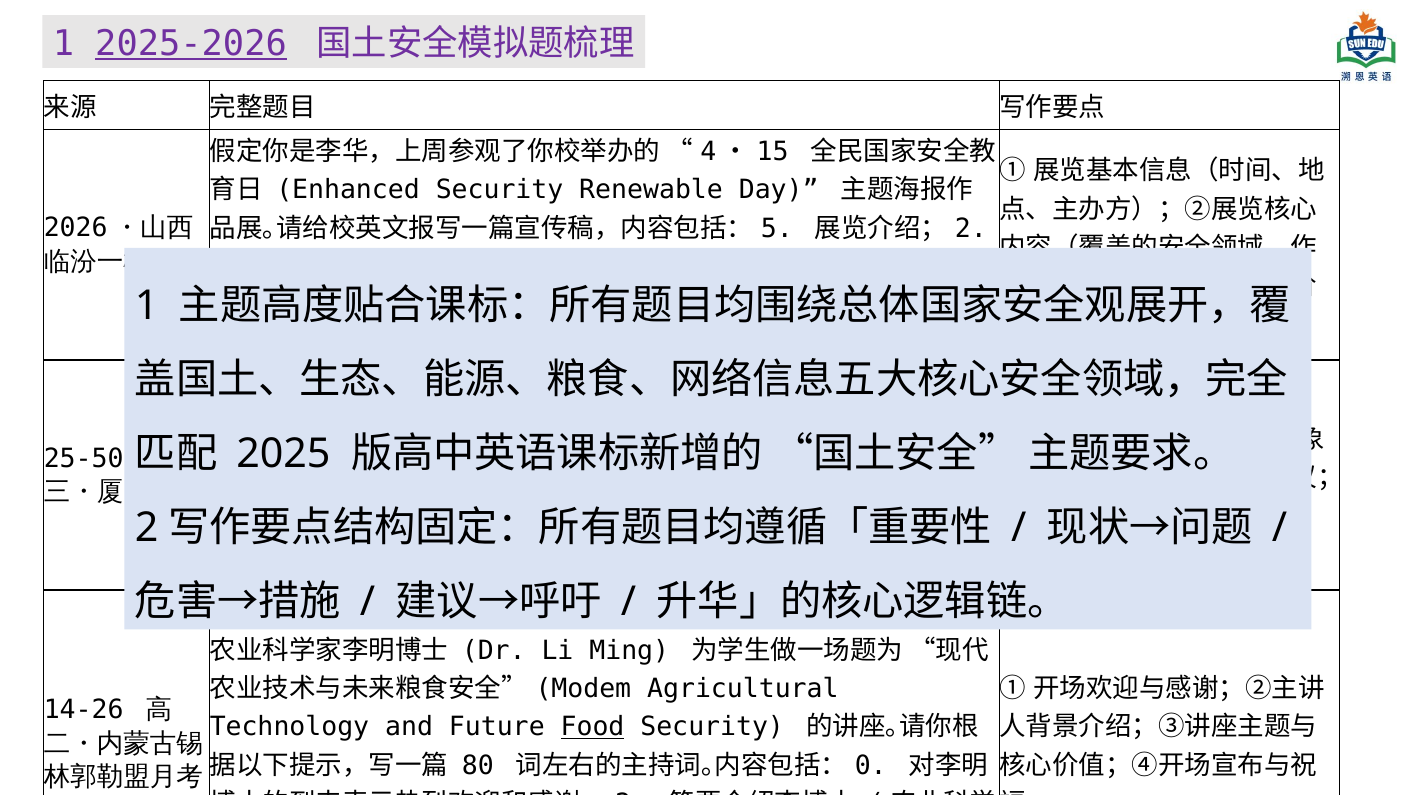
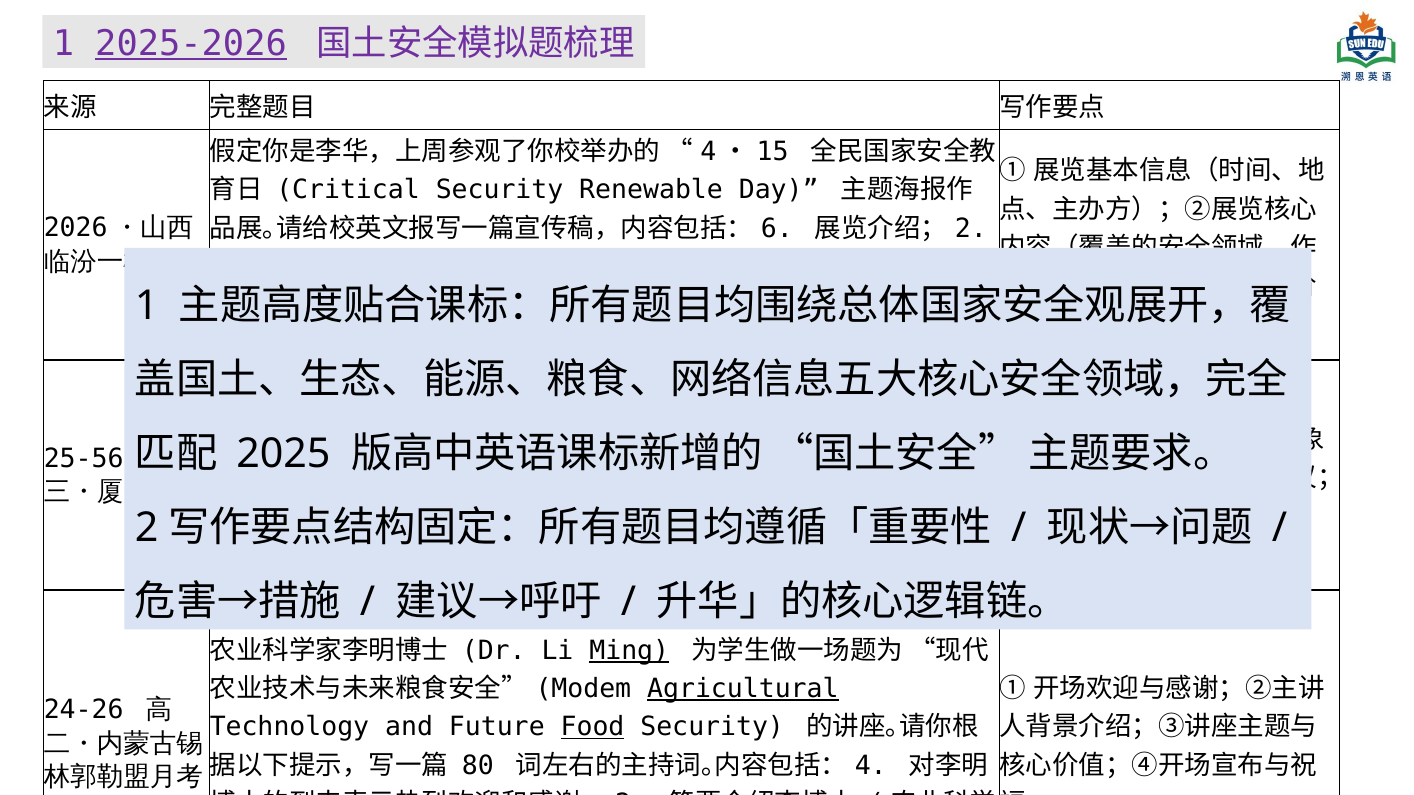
Enhanced: Enhanced -> Critical (348, 190)
5: 5 -> 6 (777, 229)
25-50: 25-50 -> 25-56 (84, 458)
Ming underline: none -> present (629, 651)
Agricultural underline: none -> present (743, 689)
14-26: 14-26 -> 24-26 (84, 710)
0: 0 -> 4 (871, 766)
